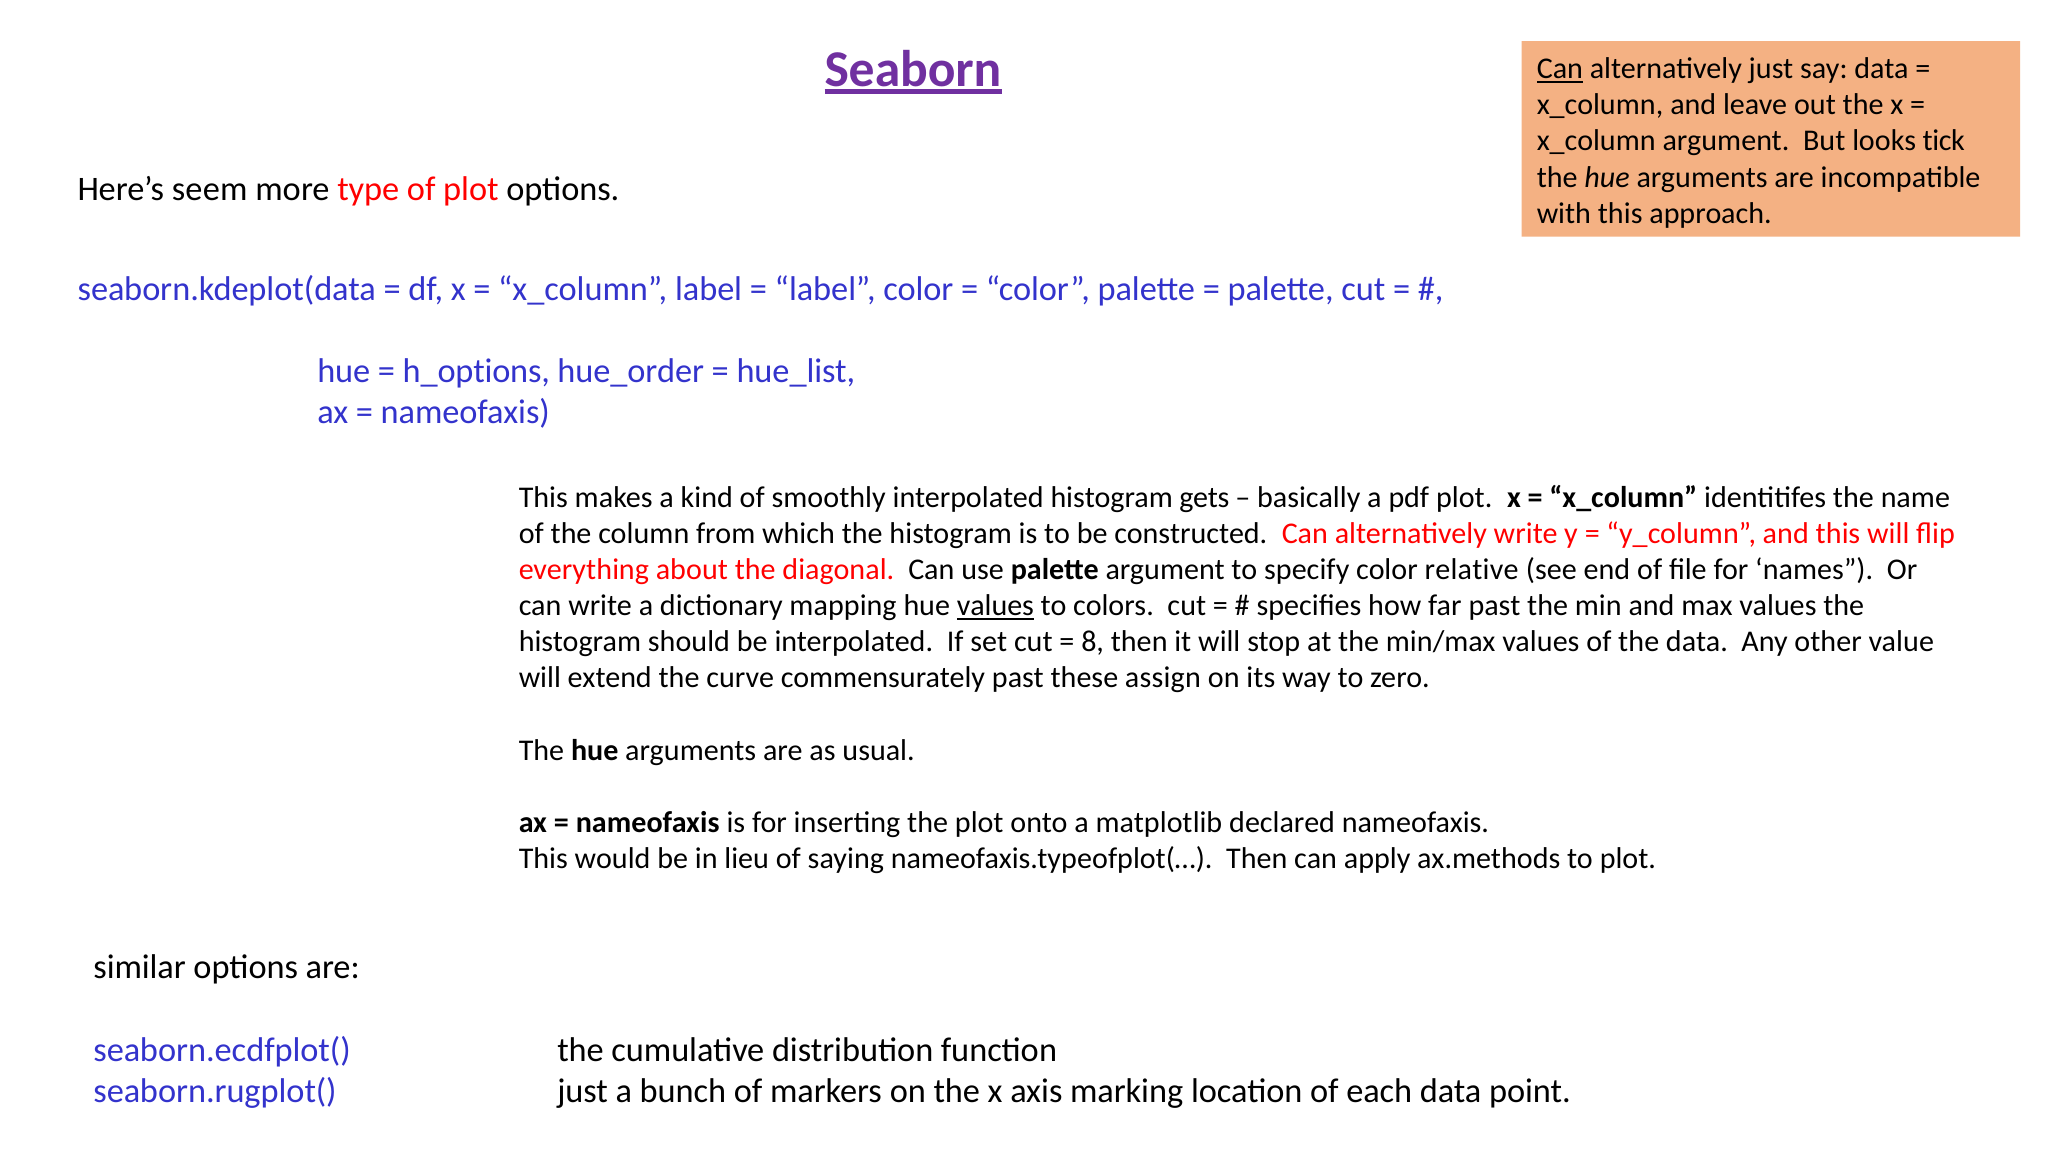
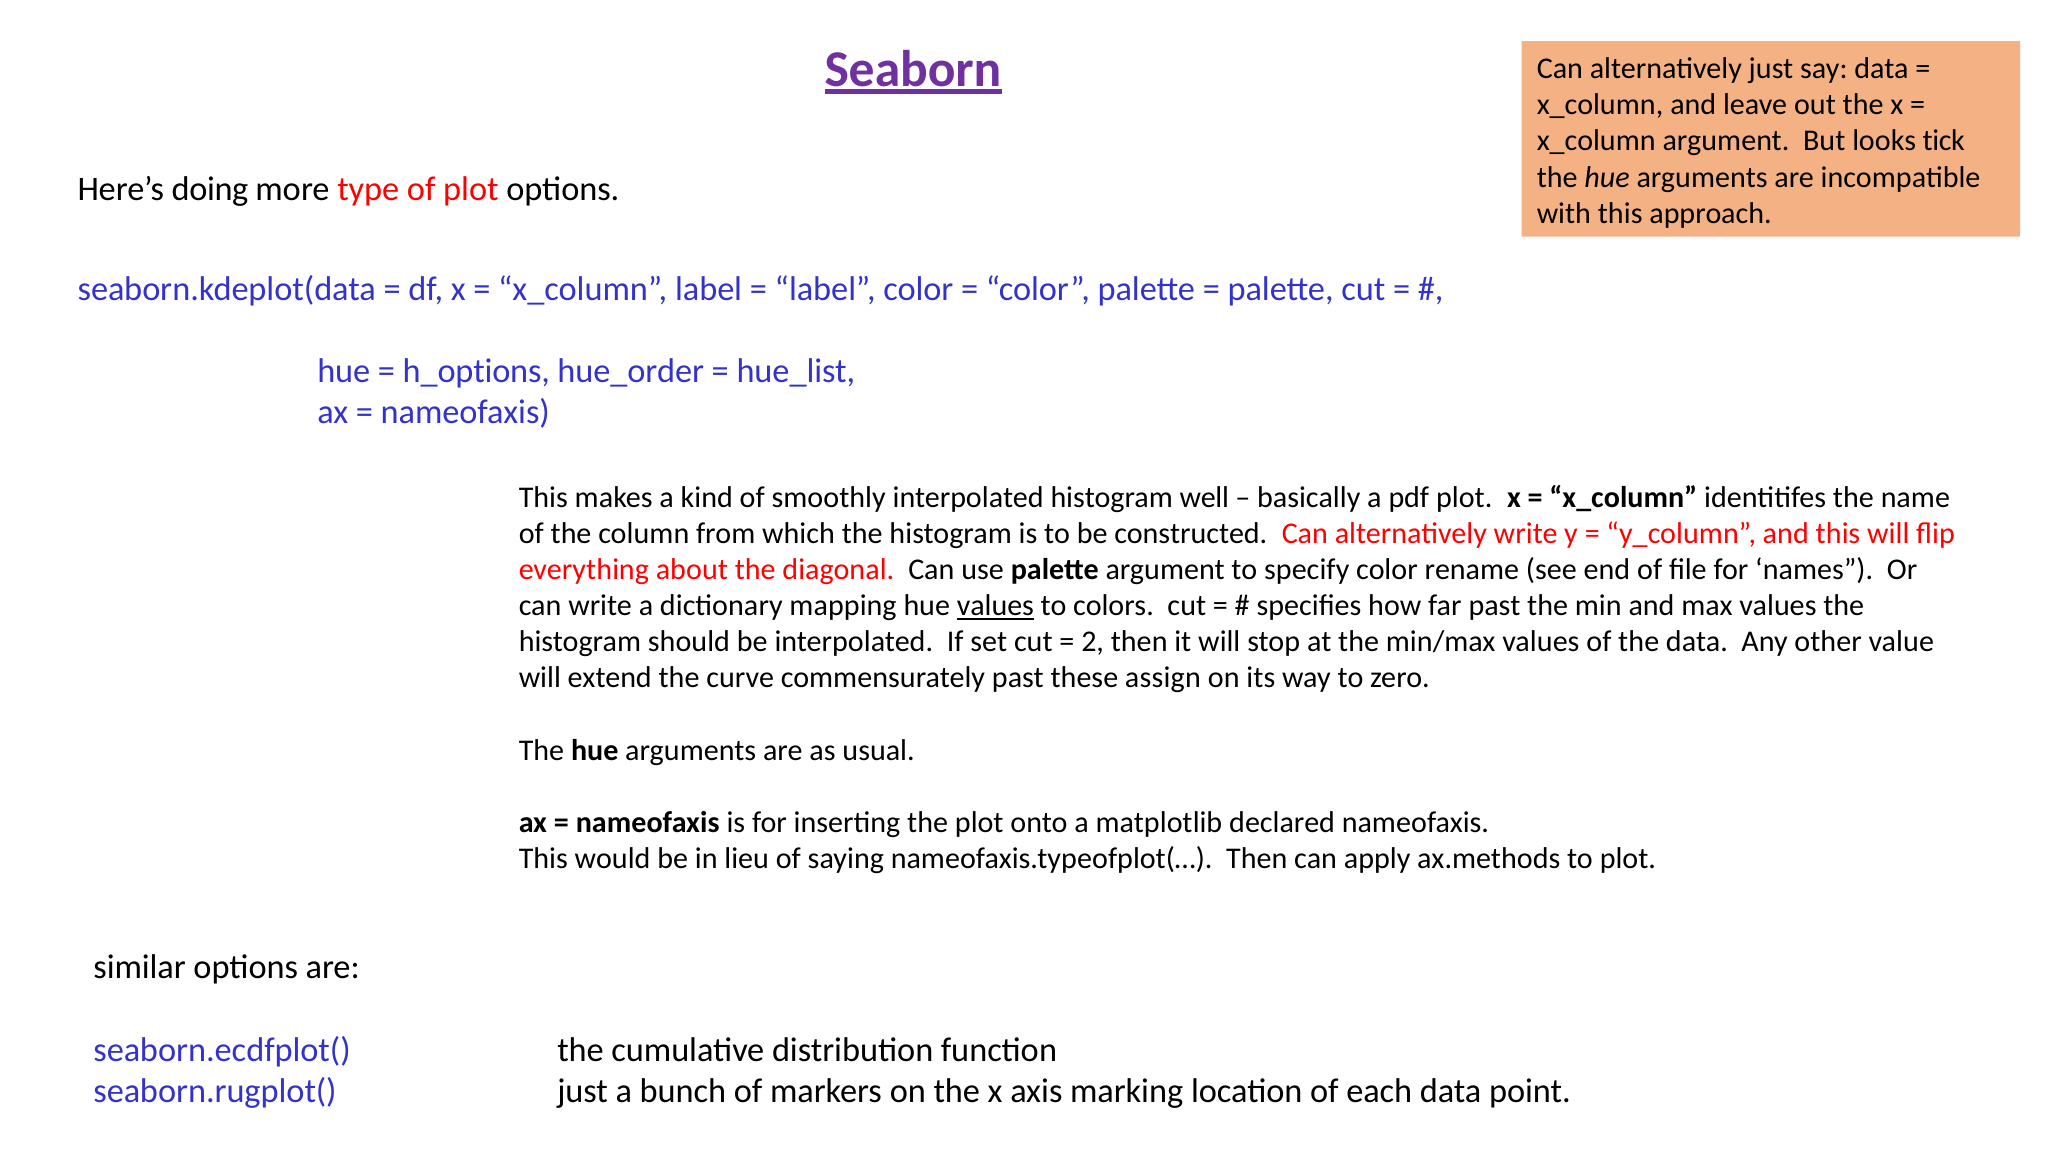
Can underline: present -> none (1560, 69)
seem: seem -> doing (210, 190)
gets: gets -> well (1204, 497)
relative: relative -> rename (1472, 570)
8: 8 -> 2 (1093, 642)
